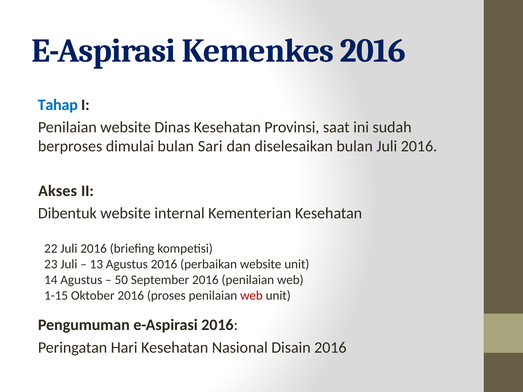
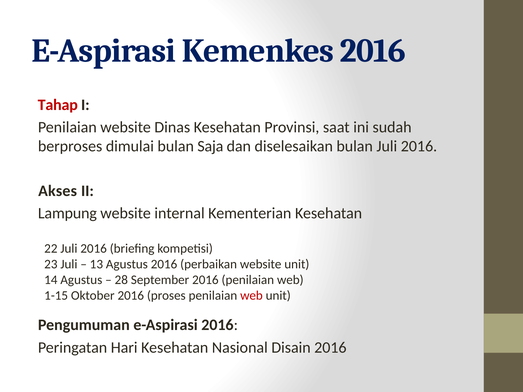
Tahap colour: blue -> red (58, 105)
Sari: Sari -> Saja (210, 146)
Dibentuk: Dibentuk -> Lampung (67, 213)
50: 50 -> 28 (121, 280)
